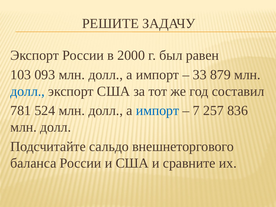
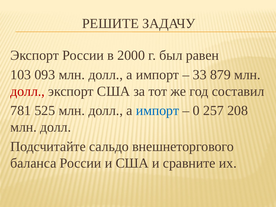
долл colour: blue -> red (28, 91)
524: 524 -> 525 (45, 111)
7: 7 -> 0 (196, 111)
836: 836 -> 208 (238, 111)
